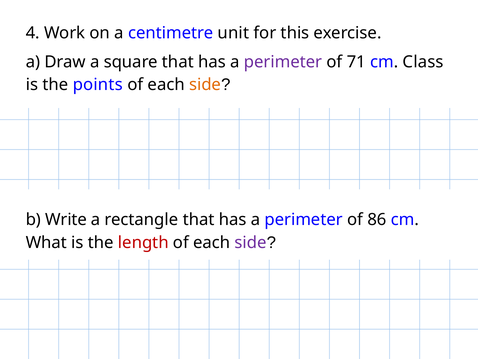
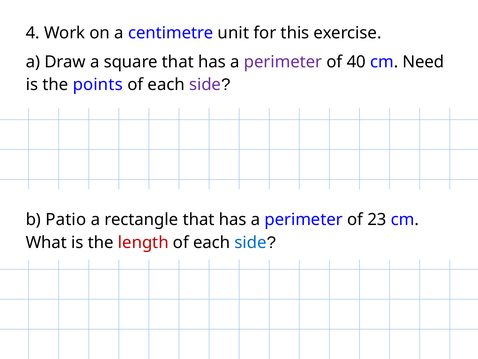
71: 71 -> 40 (356, 62)
Class: Class -> Need (423, 62)
side colour: orange -> purple (205, 85)
Write: Write -> Patio (66, 219)
86: 86 -> 23 (377, 219)
side colour: purple -> blue (251, 242)
